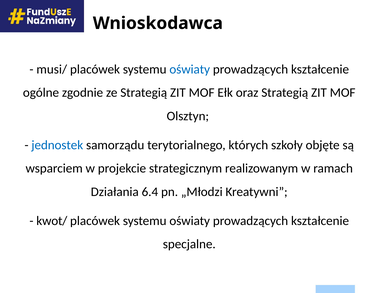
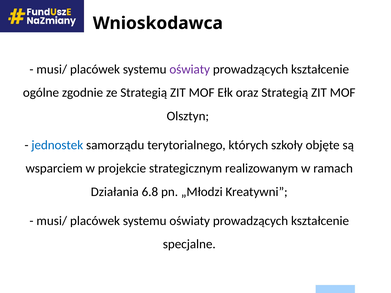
oświaty colour: blue -> purple (190, 69)
6.4: 6.4 -> 6.8 (150, 192)
kwot/: kwot/ -> musi/ (52, 221)
